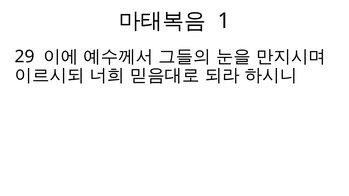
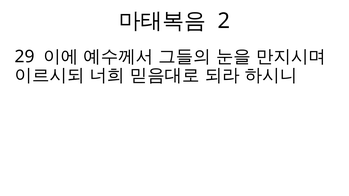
1: 1 -> 2 (224, 21)
